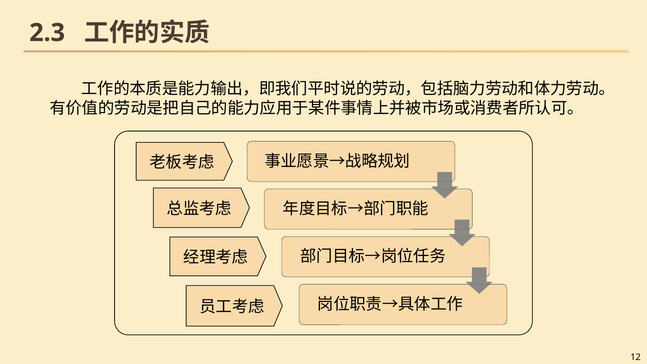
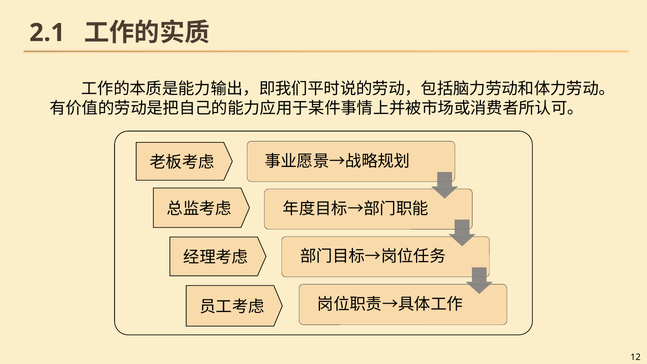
2.3: 2.3 -> 2.1 (47, 33)
